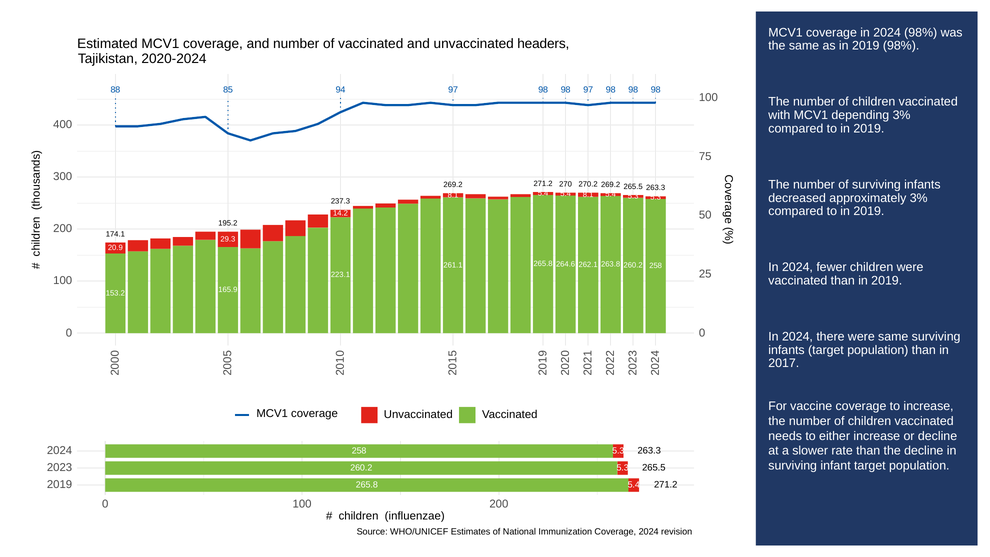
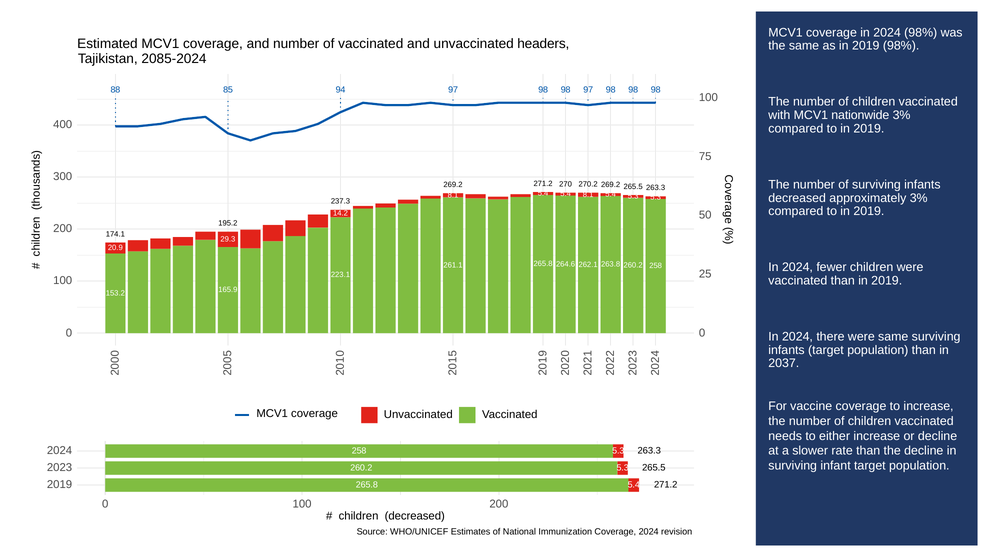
2020-2024: 2020-2024 -> 2085-2024 (174, 59)
depending: depending -> nationwide (860, 115)
2017: 2017 -> 2037 (784, 363)
children influenzae: influenzae -> decreased (415, 516)
